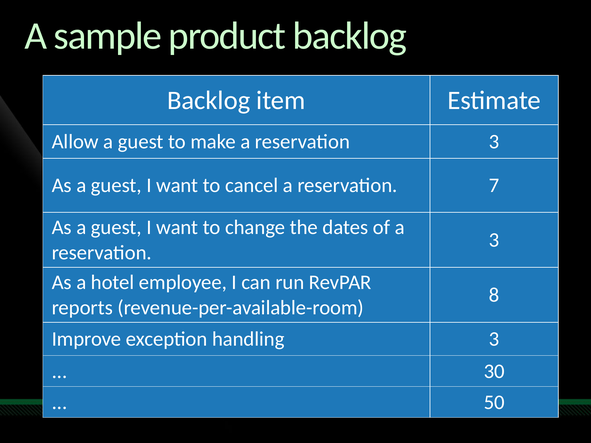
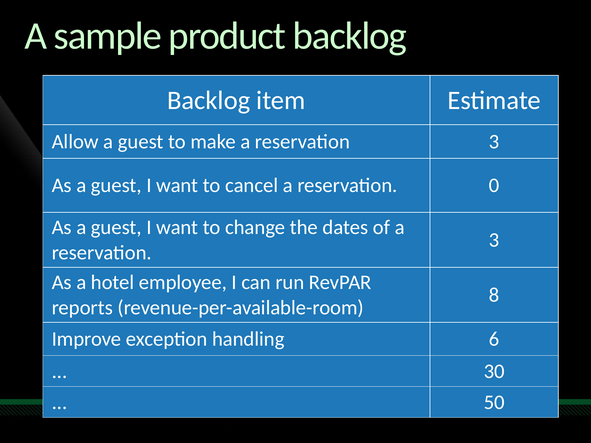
7: 7 -> 0 (494, 186)
handling 3: 3 -> 6 (494, 339)
